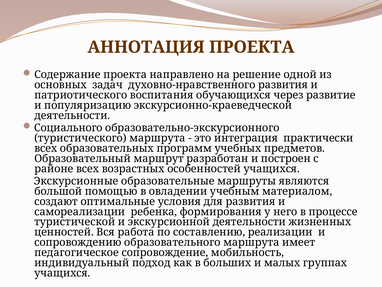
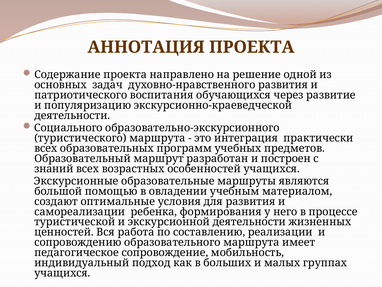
районе: районе -> знаний (54, 168)
